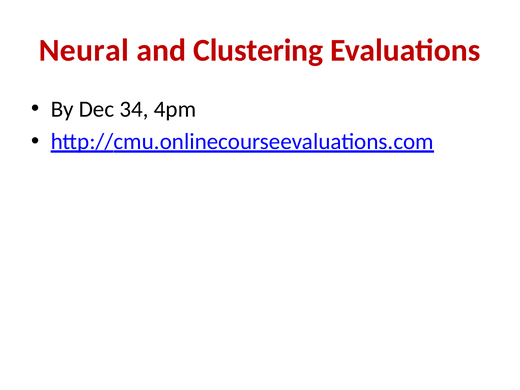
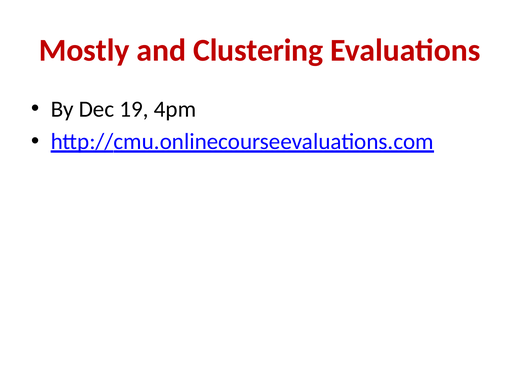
Neural: Neural -> Mostly (84, 50)
34: 34 -> 19 (134, 109)
